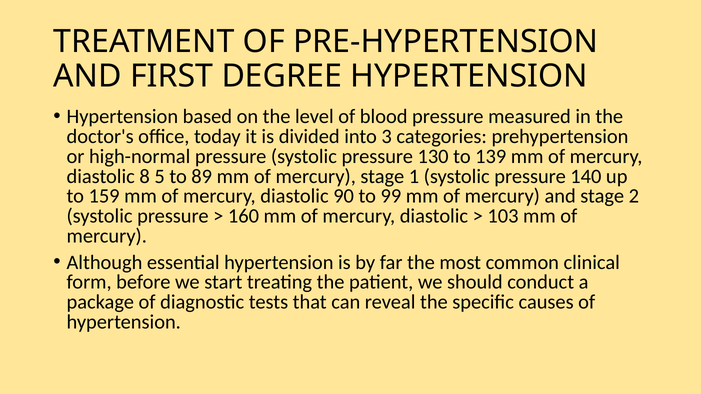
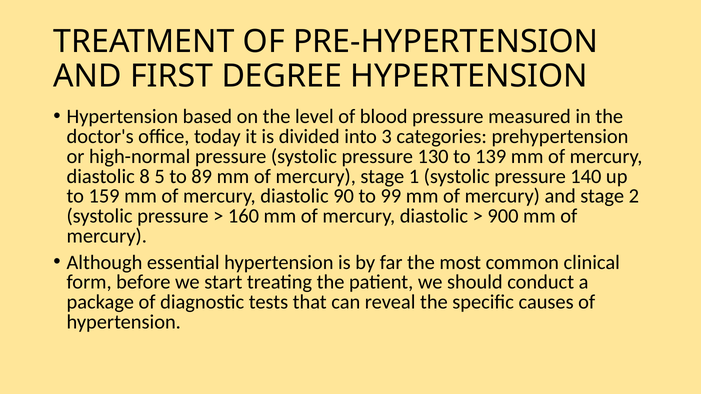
103: 103 -> 900 (503, 216)
